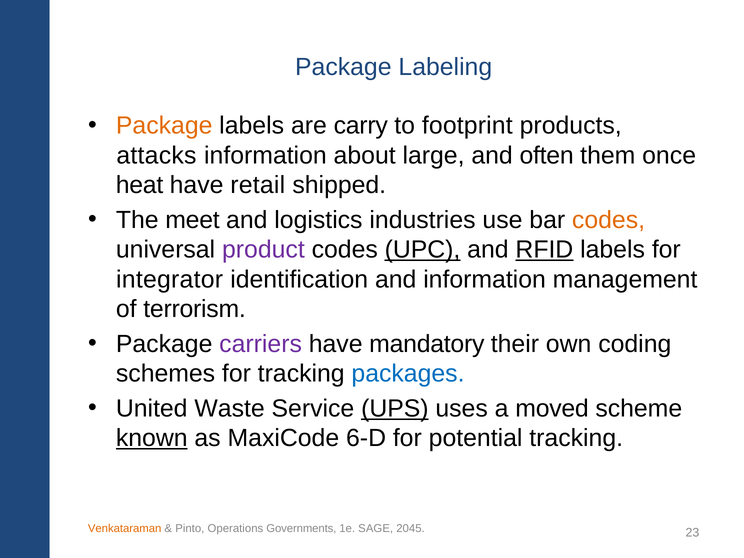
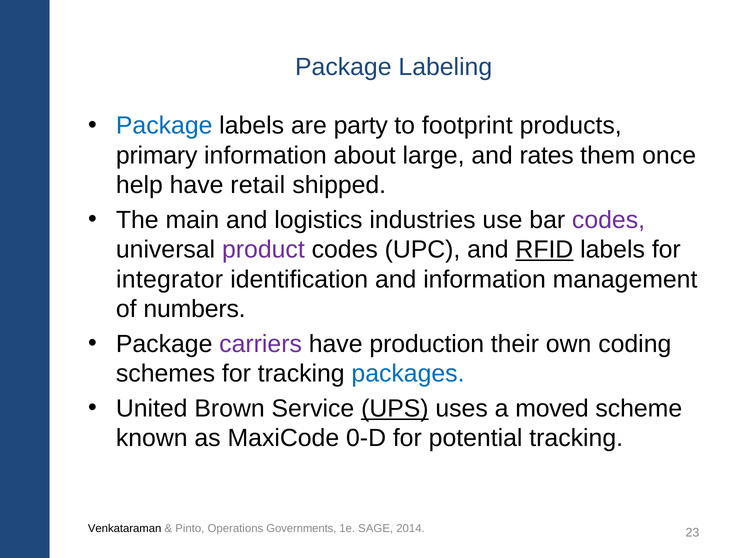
Package colour: orange -> blue (164, 126)
carry: carry -> party (361, 126)
attacks: attacks -> primary (157, 155)
often: often -> rates (547, 155)
heat: heat -> help (139, 185)
meet: meet -> main (192, 220)
codes colour: orange -> purple (609, 220)
UPC underline: present -> none (423, 250)
terrorism: terrorism -> numbers (195, 309)
mandatory: mandatory -> production (427, 344)
Waste: Waste -> Brown (230, 408)
known underline: present -> none (152, 438)
6-D: 6-D -> 0-D (366, 438)
Venkataraman colour: orange -> black (125, 528)
2045: 2045 -> 2014 (411, 528)
